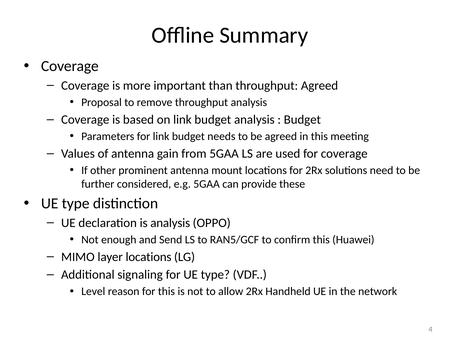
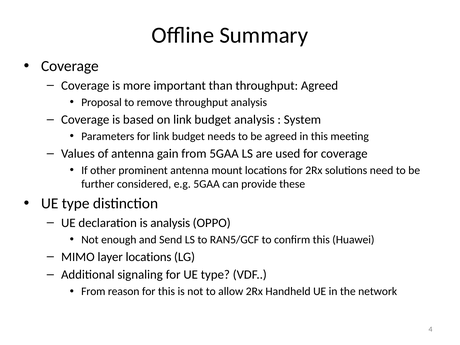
Budget: Budget -> System (302, 120)
Level: Level -> From (93, 291)
